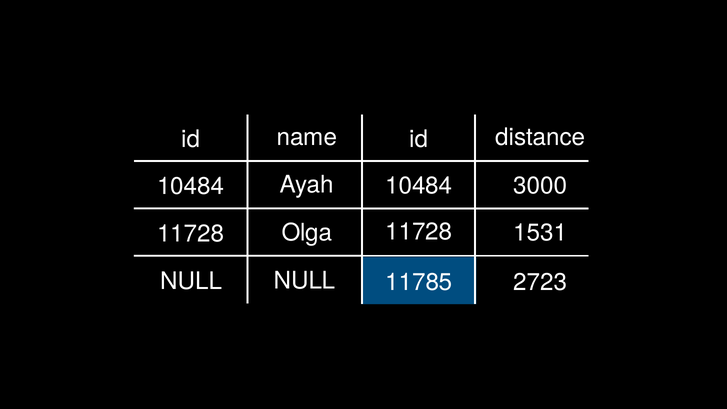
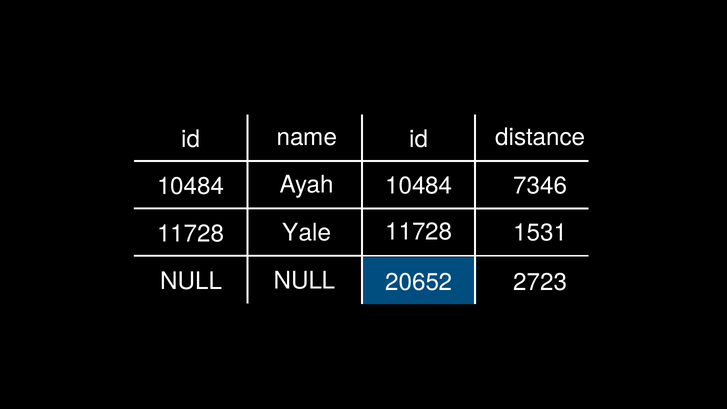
3000: 3000 -> 7346 (540, 186)
Olga: Olga -> Yale (307, 233)
11785: 11785 -> 20652 (419, 282)
